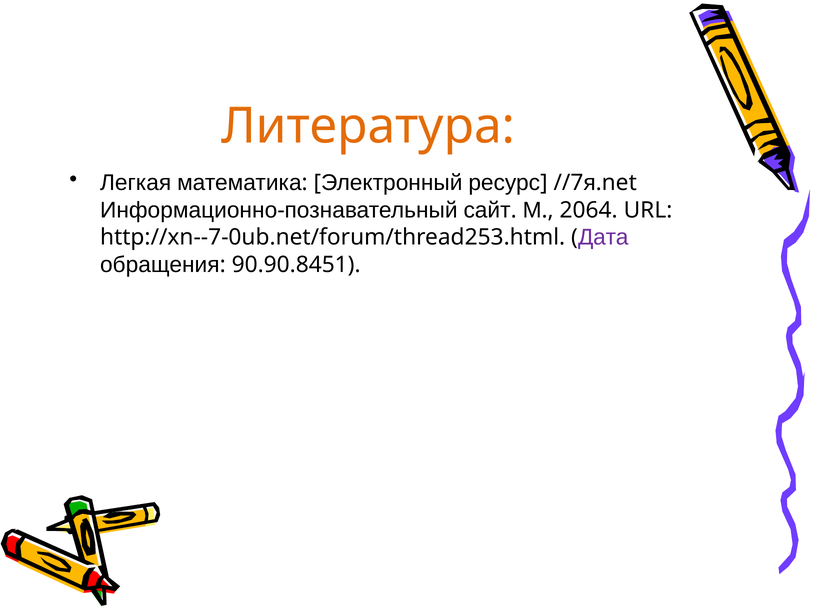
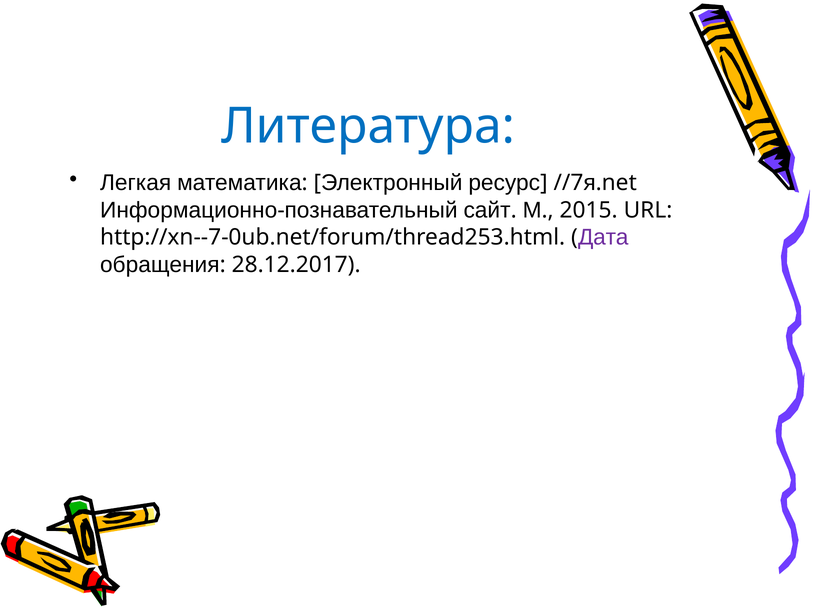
Литература colour: orange -> blue (368, 126)
2064: 2064 -> 2015 (589, 210)
90.90.8451: 90.90.8451 -> 28.12.2017 (296, 264)
